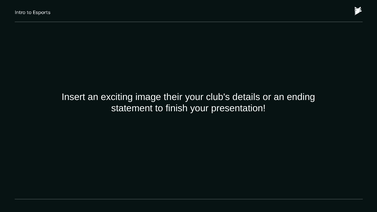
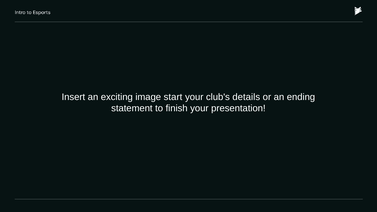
their: their -> start (173, 97)
